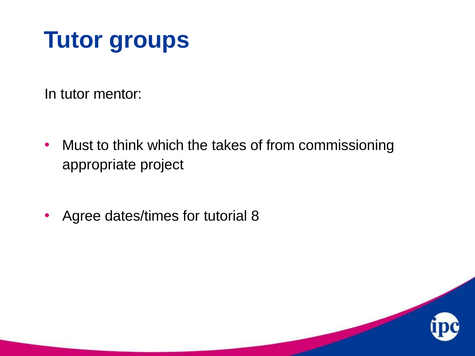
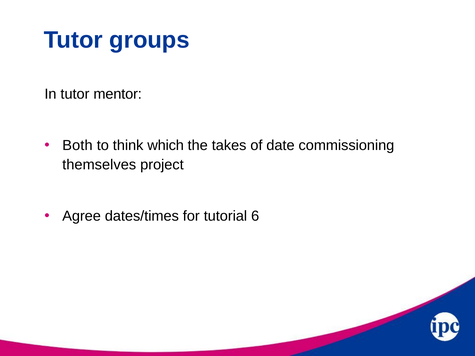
Must: Must -> Both (77, 146)
from: from -> date (280, 146)
appropriate: appropriate -> themselves (99, 165)
8: 8 -> 6 (255, 216)
